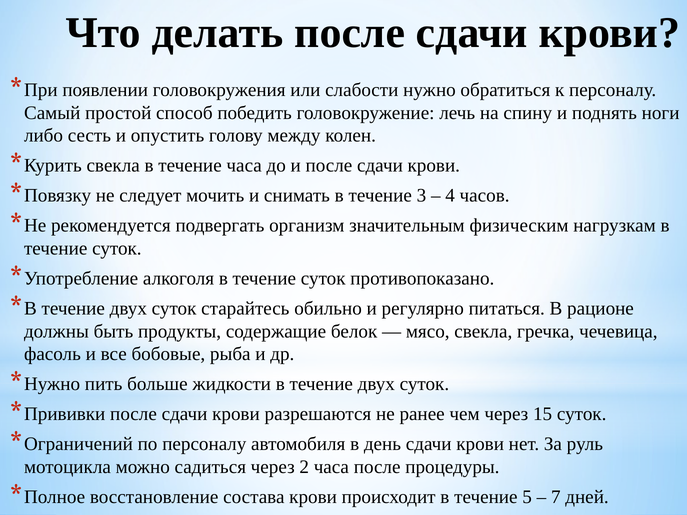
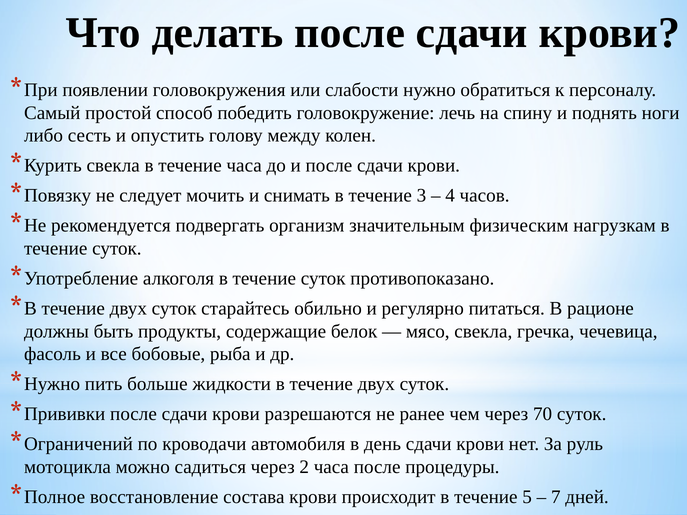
15: 15 -> 70 (543, 414)
по персоналу: персоналу -> кроводачи (204, 444)
